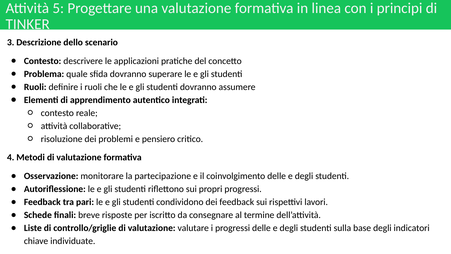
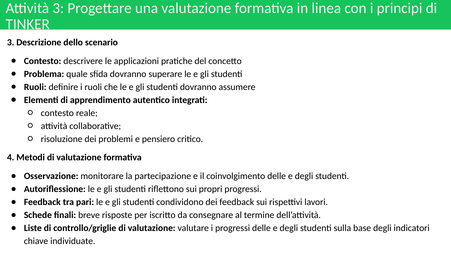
Attività 5: 5 -> 3 (58, 8)
